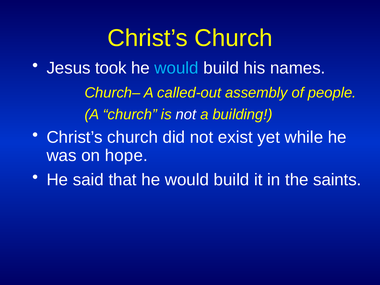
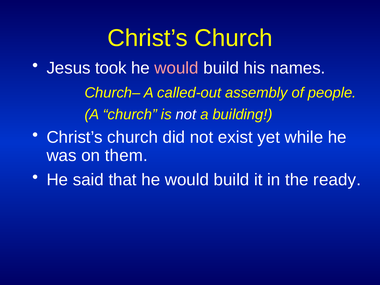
would colour: light blue -> pink (177, 68)
hope: hope -> them (126, 156)
saints: saints -> ready (337, 180)
